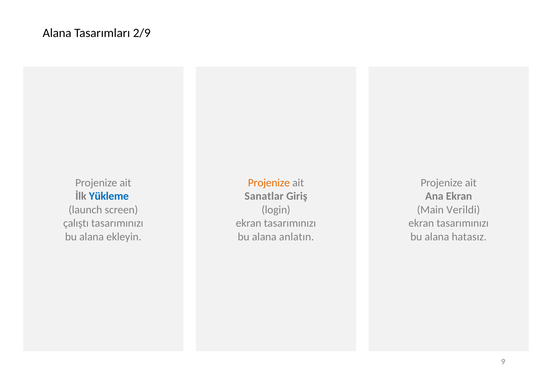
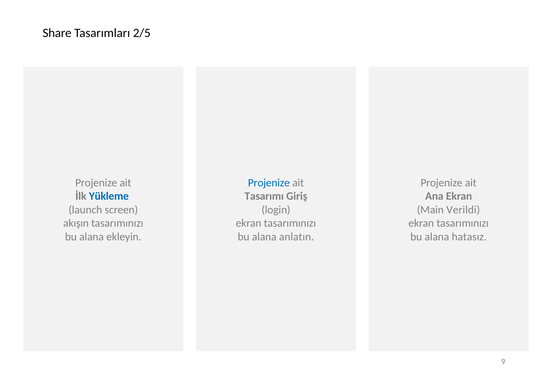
Alana: Alana -> Share (57, 33)
2/9: 2/9 -> 2/5 (142, 33)
Projenize colour: orange -> blue (269, 183)
Sanatlar: Sanatlar -> Tasarımı (264, 196)
çalıştı: çalıştı -> akışın (76, 223)
